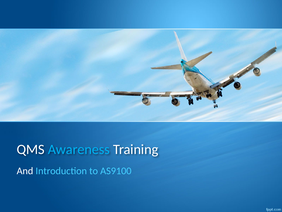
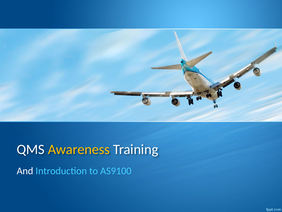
Awareness colour: light blue -> yellow (79, 149)
